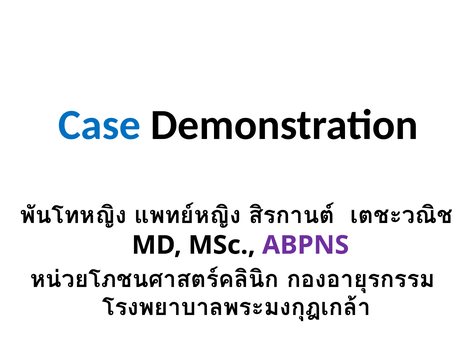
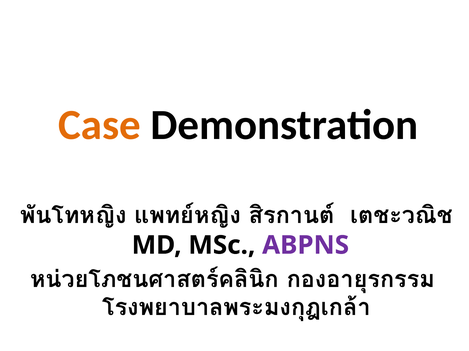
Case colour: blue -> orange (100, 125)
